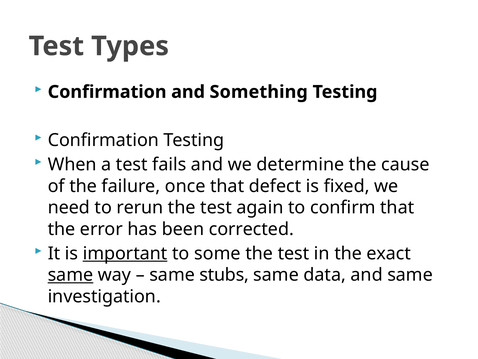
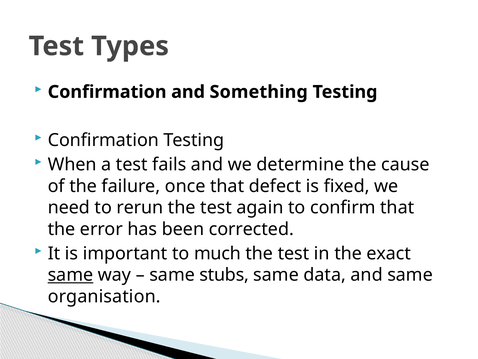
important underline: present -> none (125, 253)
some: some -> much (218, 253)
investigation: investigation -> organisation (104, 296)
